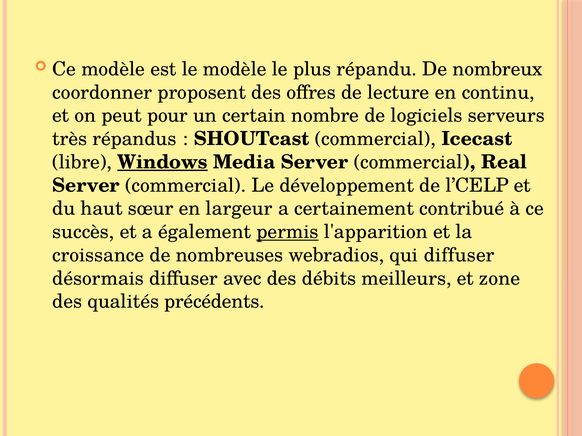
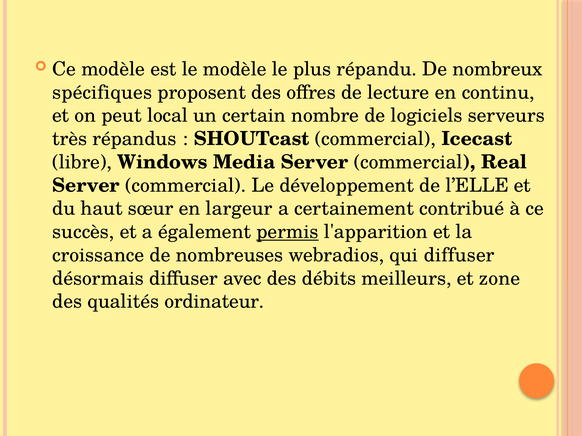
coordonner: coordonner -> spécifiques (102, 92)
pour: pour -> local (167, 116)
Windows underline: present -> none (162, 162)
l’CELP: l’CELP -> l’ELLE (477, 186)
précédents: précédents -> ordinateur (214, 302)
